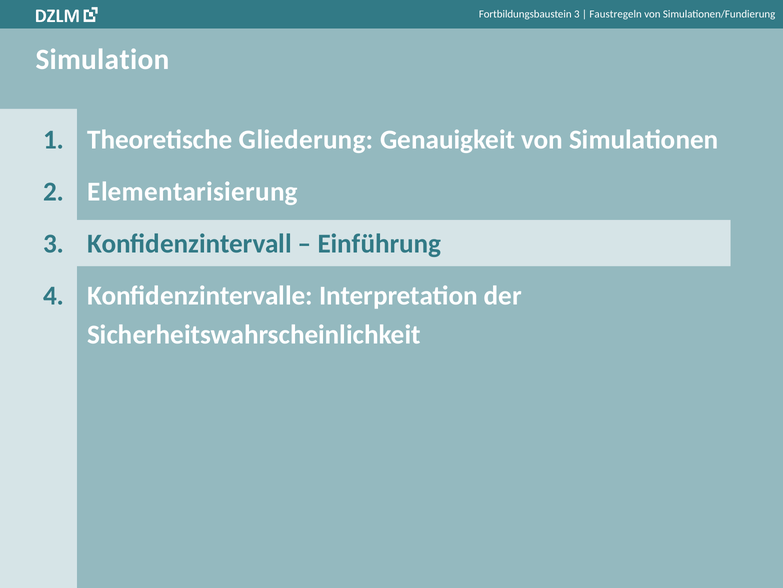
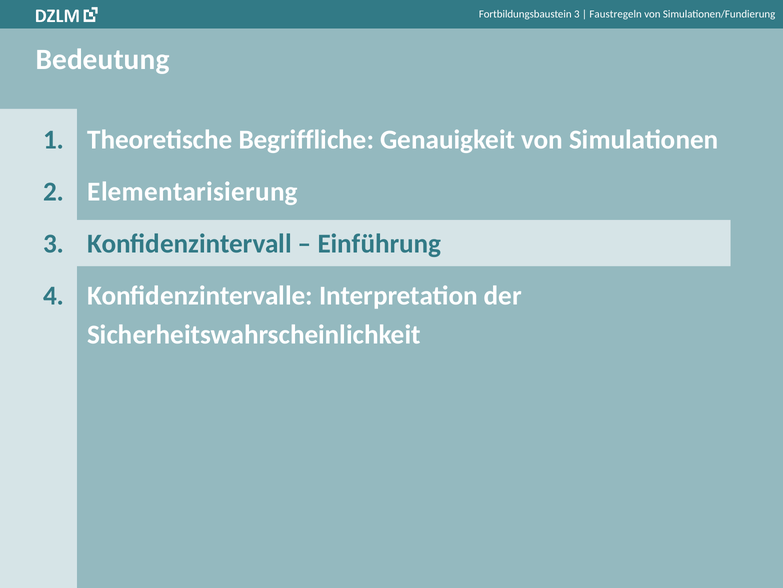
Simulation: Simulation -> Bedeutung (103, 59)
Gliederung: Gliederung -> Begriffliche (306, 140)
